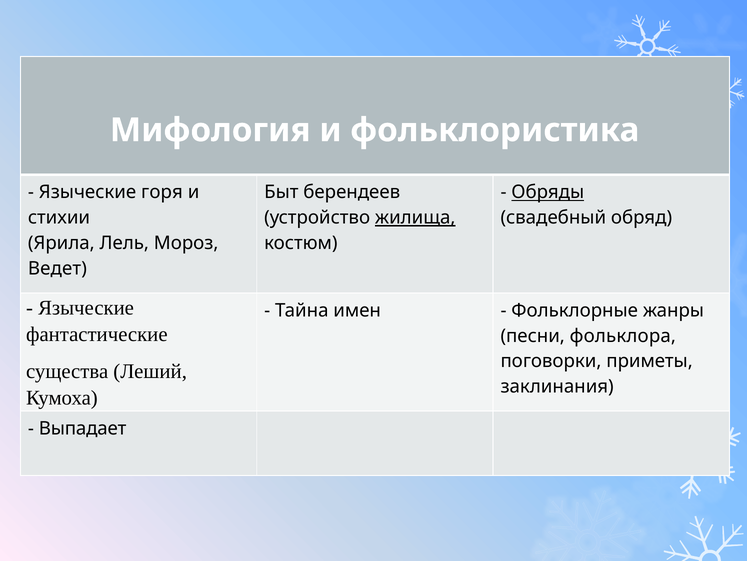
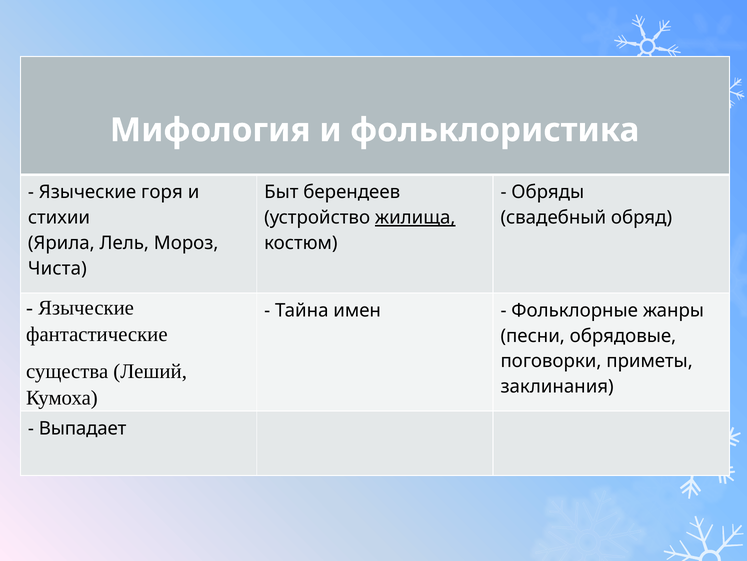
Обряды underline: present -> none (548, 192)
Ведет: Ведет -> Чиста (57, 268)
фольклора: фольклора -> обрядовые (623, 335)
